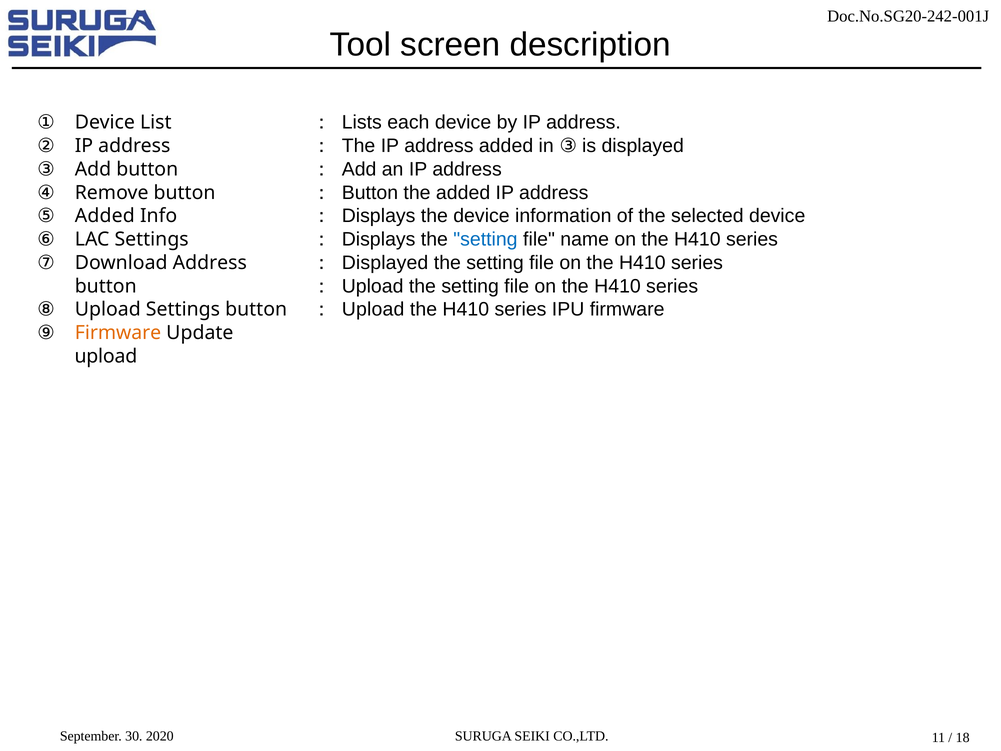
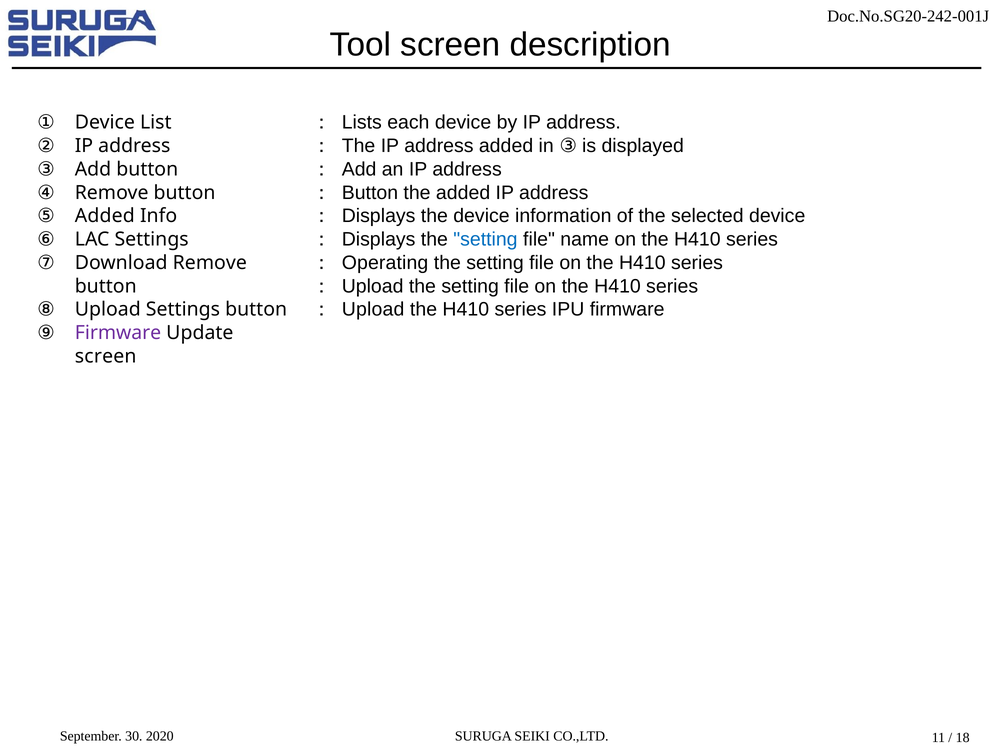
Download Address: Address -> Remove (210, 263)
Displayed: Displayed -> Operating (385, 263)
Firmware colour: orange -> purple (118, 333)
upload: upload -> screen (106, 356)
